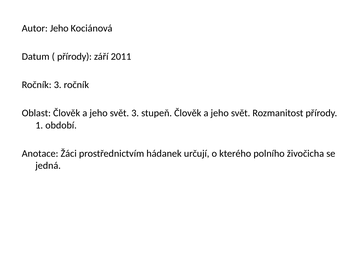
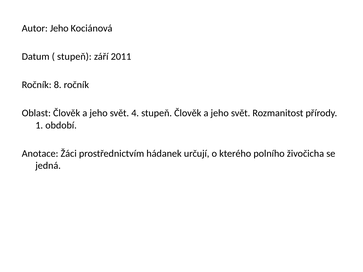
přírody: přírody -> stupeň (74, 57)
Ročník 3: 3 -> 8 (58, 85)
svět 3: 3 -> 4 (135, 113)
